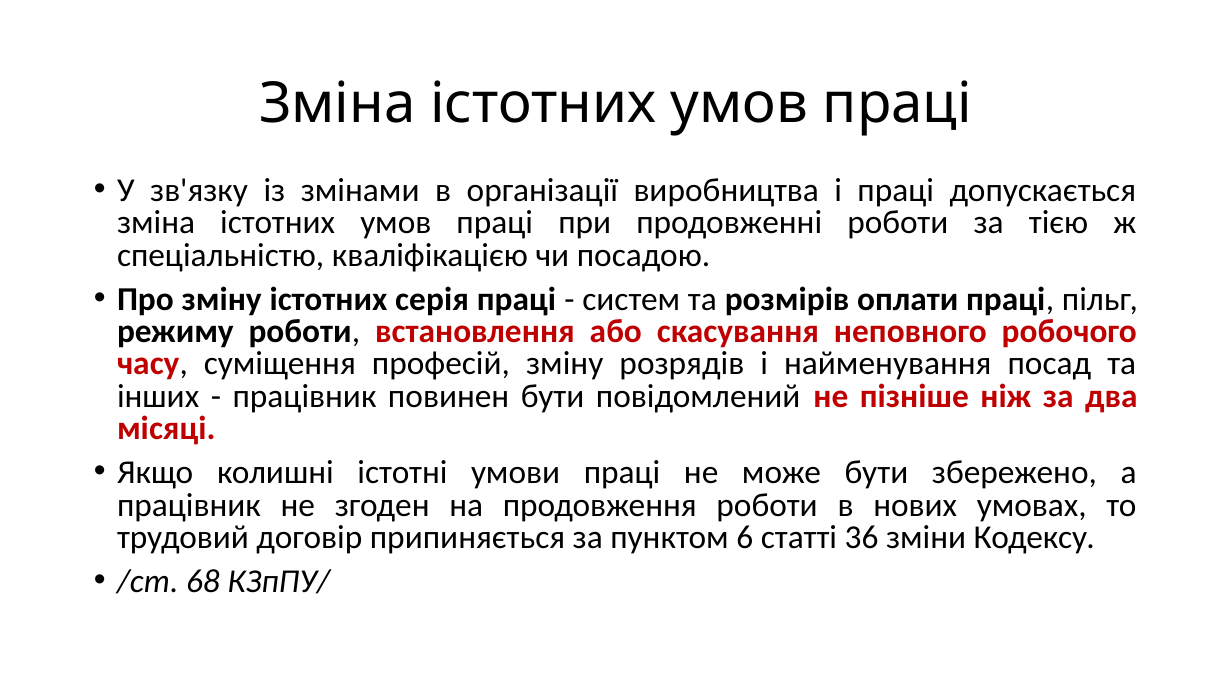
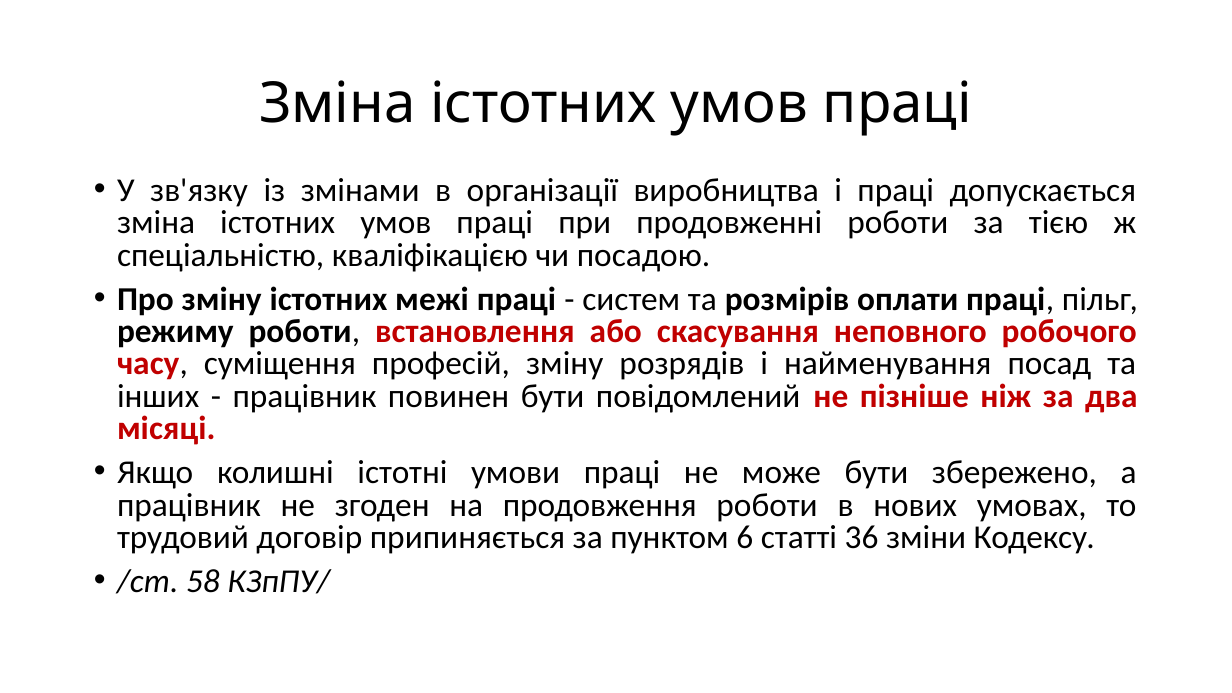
серія: серія -> межі (432, 299)
68: 68 -> 58 (203, 582)
